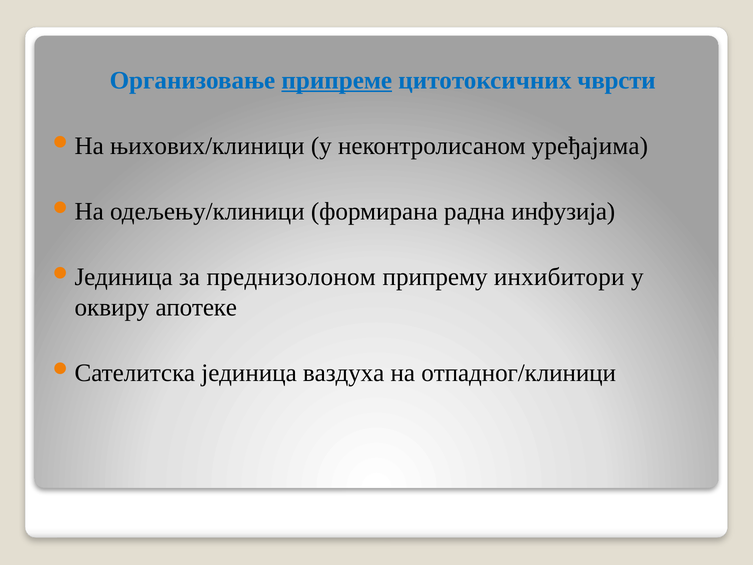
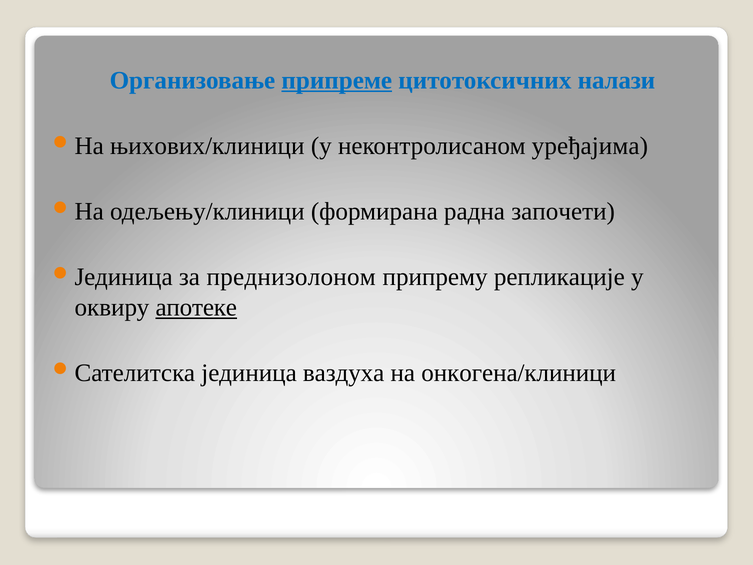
чврсти: чврсти -> налази (616, 81)
инфузија: инфузија -> започети (563, 212)
инхибитори: инхибитори -> репликације (559, 277)
апотеке underline: none -> present (196, 307)
отпадног/клиници: отпадног/клиници -> онкогена/клиници (519, 373)
